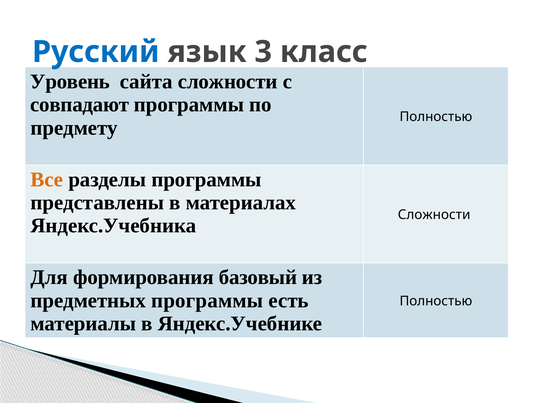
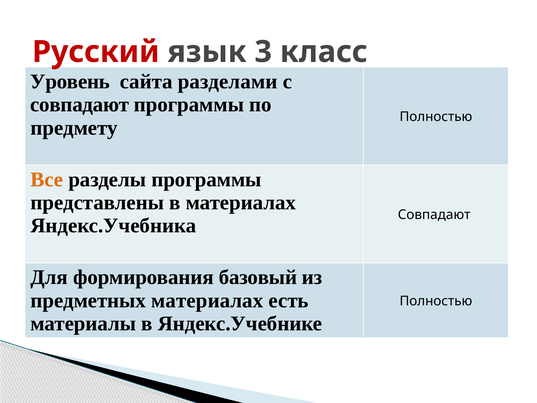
Русский colour: blue -> red (96, 52)
сайта сложности: сложности -> разделами (228, 82)
Яндекс.Учебника Сложности: Сложности -> Совпадают (434, 215)
предметных программы: программы -> материалах (207, 300)
